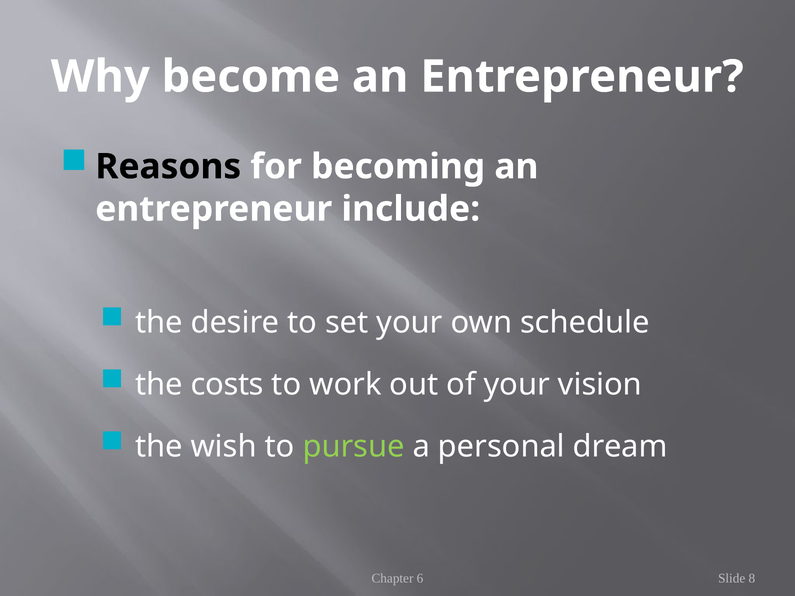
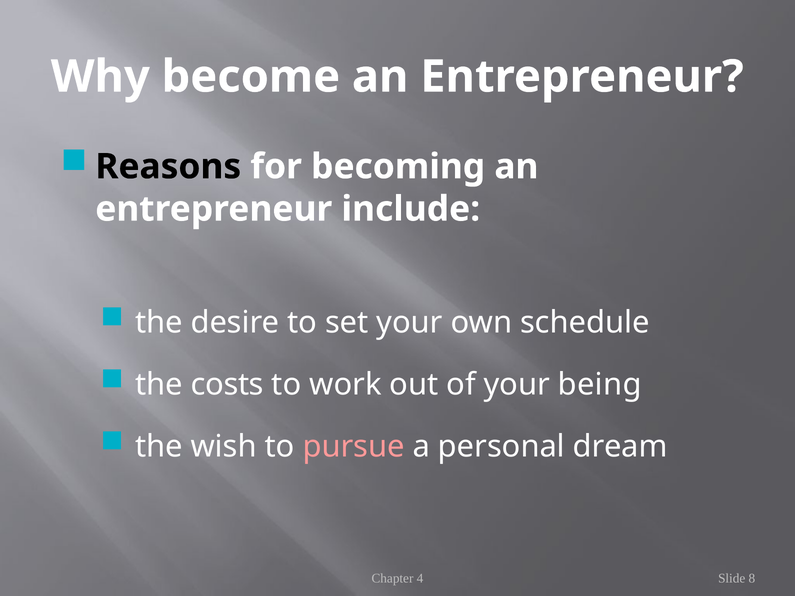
vision: vision -> being (600, 385)
pursue colour: light green -> pink (354, 447)
6: 6 -> 4 (420, 579)
